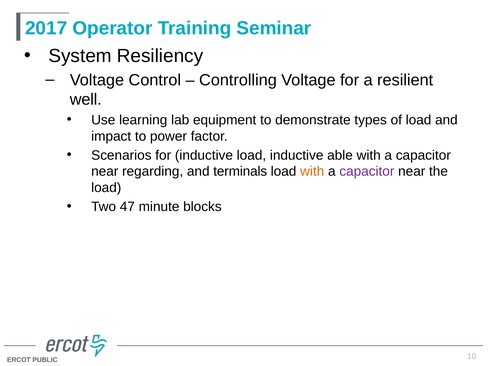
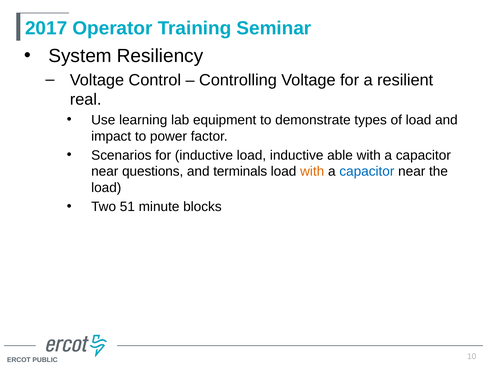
well: well -> real (86, 100)
regarding: regarding -> questions (153, 171)
capacitor colour: purple -> blue (367, 171)
47: 47 -> 51 (127, 207)
